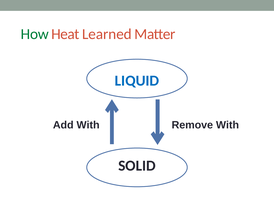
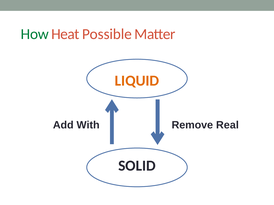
Learned: Learned -> Possible (107, 34)
LIQUID colour: blue -> orange (137, 81)
Remove With: With -> Real (227, 125)
